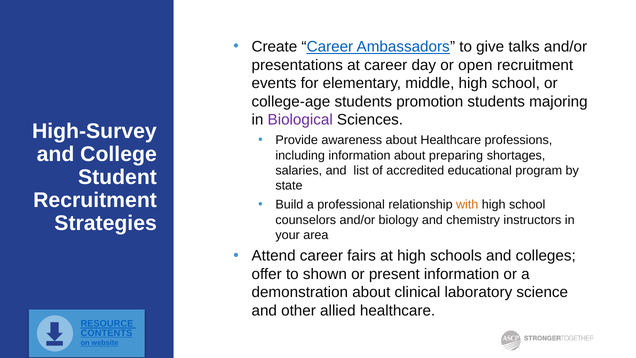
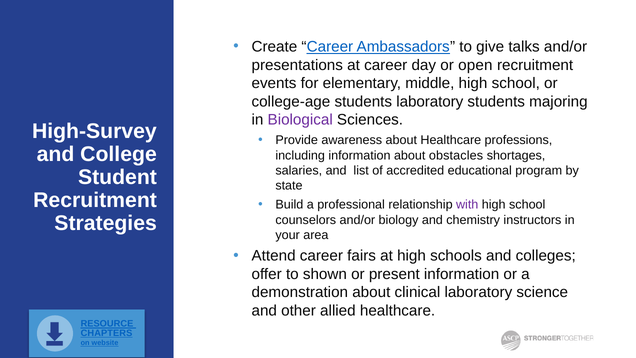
students promotion: promotion -> laboratory (430, 101)
preparing: preparing -> obstacles (456, 155)
with colour: orange -> purple (467, 205)
CONTENTS: CONTENTS -> CHAPTERS (107, 333)
